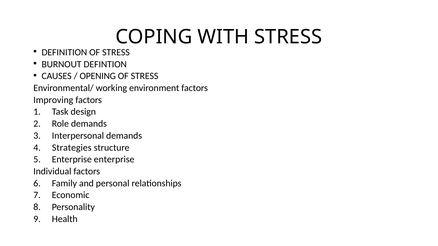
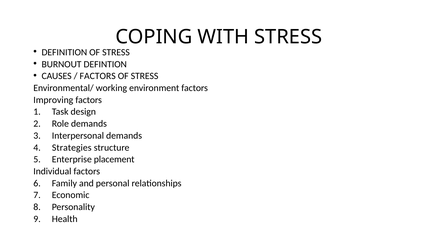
OPENING: OPENING -> FACTORS (98, 76)
Enterprise enterprise: enterprise -> placement (114, 160)
